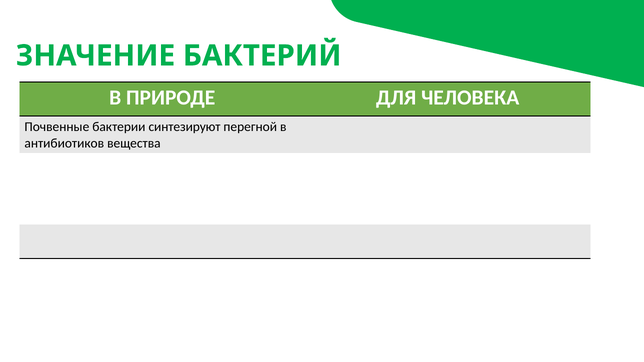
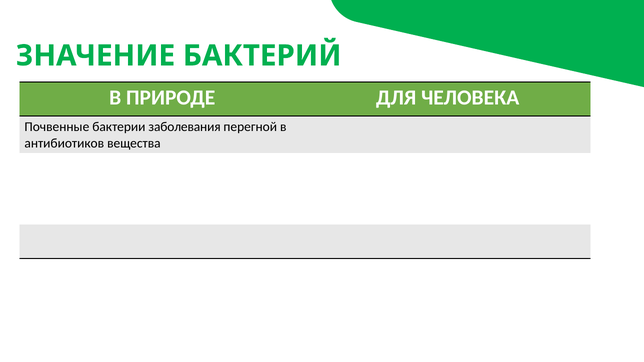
синтезируют: синтезируют -> заболевания (185, 127)
